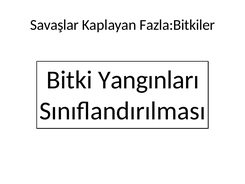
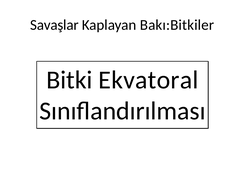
Fazla:Bitkiler: Fazla:Bitkiler -> Bakı:Bitkiler (177, 25)
Yangınları: Yangınları -> Ekvatoral (148, 80)
